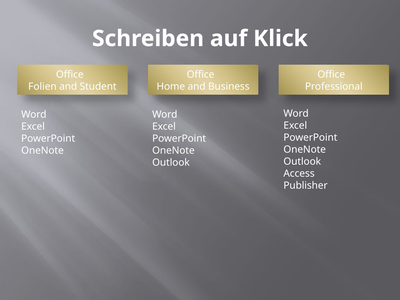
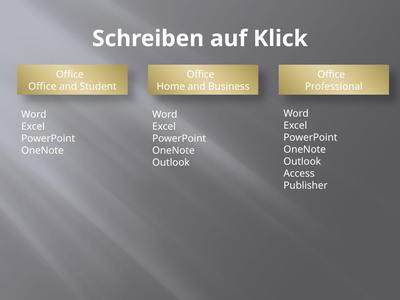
Folien: Folien -> Office (42, 86)
